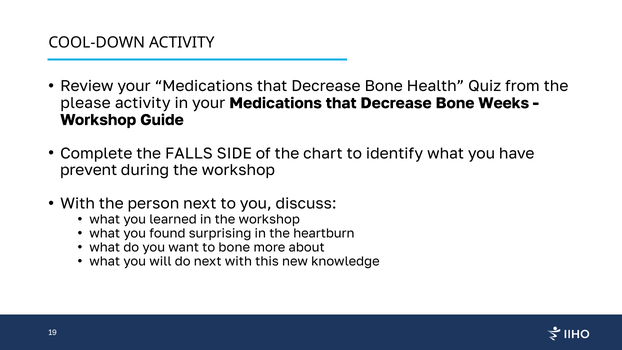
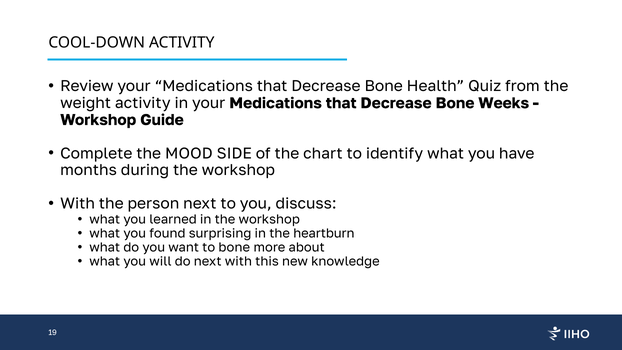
please: please -> weight (86, 103)
FALLS: FALLS -> MOOD (189, 153)
prevent: prevent -> months (89, 170)
